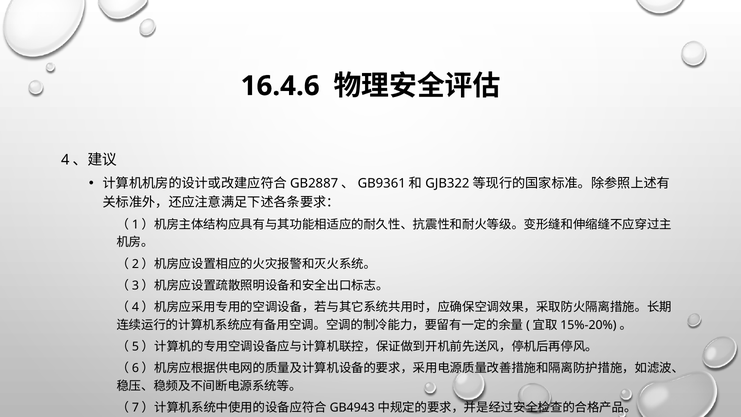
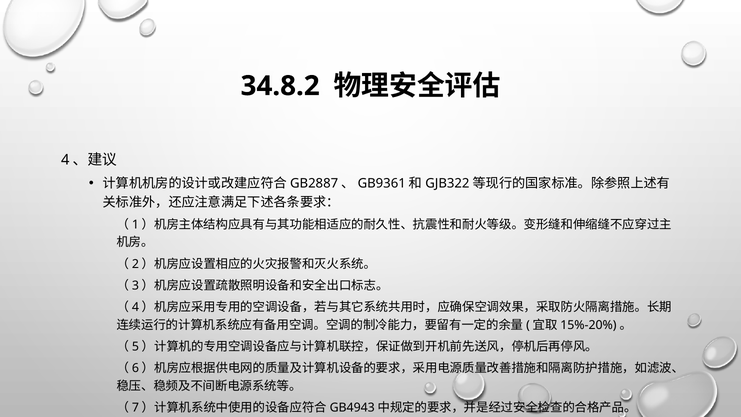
16.4.6: 16.4.6 -> 34.8.2 (280, 86)
